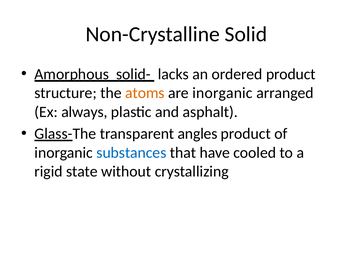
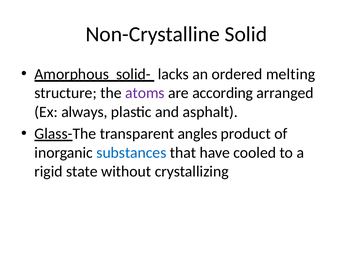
ordered product: product -> melting (291, 74)
atoms colour: orange -> purple (145, 93)
are inorganic: inorganic -> according (223, 93)
